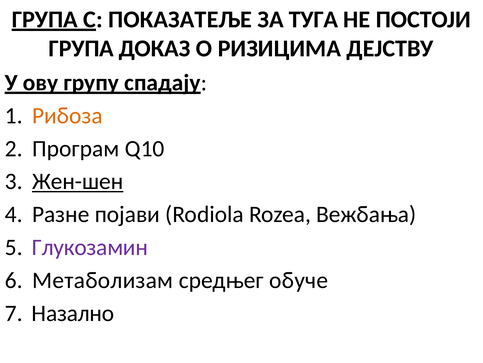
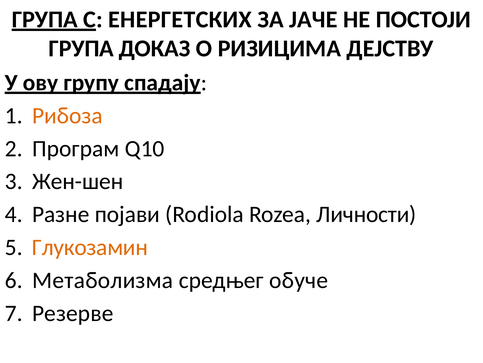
ПОКАЗАТЕЉЕ: ПОКАЗАТЕЉЕ -> ЕНЕРГЕТСКИХ (180, 19)
ТУГА: ТУГА -> ЈАЧЕ (313, 19)
Жен-шен underline: present -> none (78, 181)
Вежбања: Вежбања -> Личности (366, 214)
Глукозамин colour: purple -> orange (90, 247)
Метаболизам: Метаболизам -> Метаболизма (103, 280)
Назално: Назално -> Резерве (73, 313)
